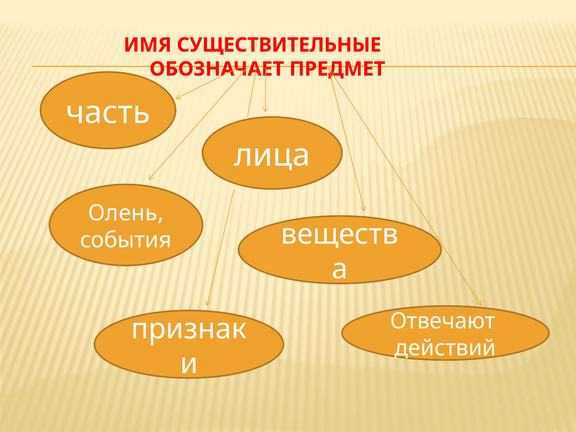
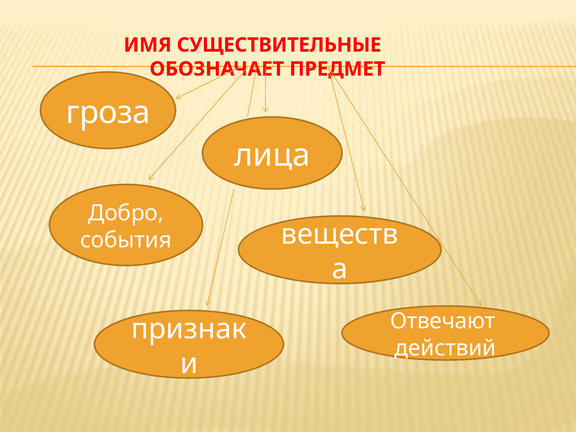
часть: часть -> гроза (108, 112)
Олень: Олень -> Добро (126, 213)
